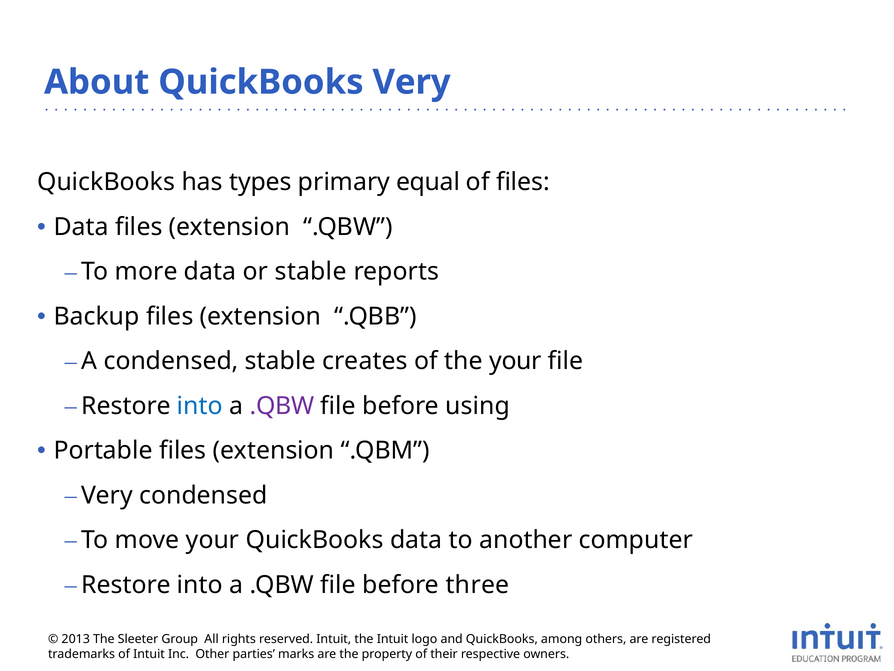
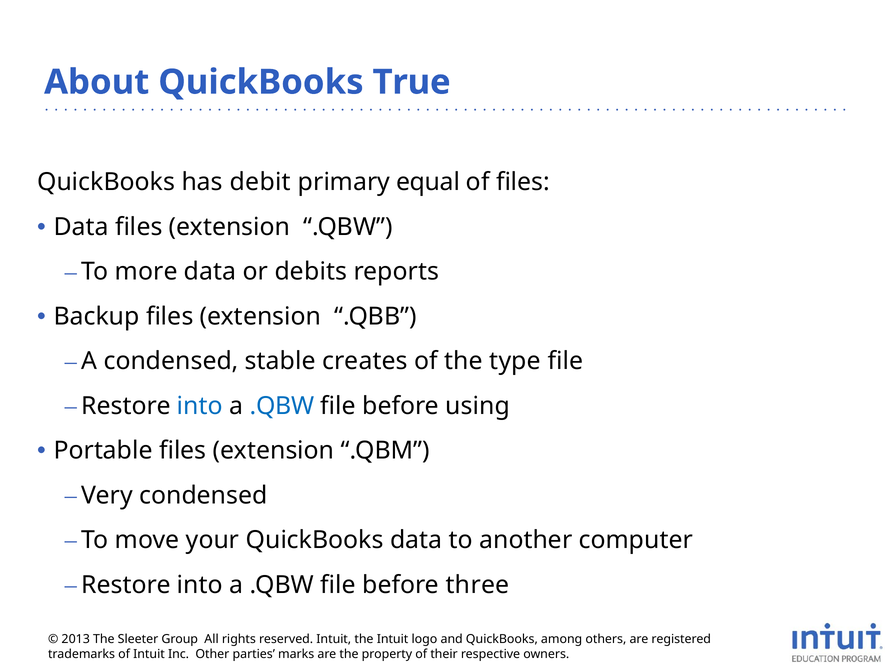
QuickBooks Very: Very -> True (412, 82)
types: types -> debit (260, 182)
or stable: stable -> debits (311, 272)
the your: your -> type (515, 361)
.QBW colour: purple -> blue (282, 406)
